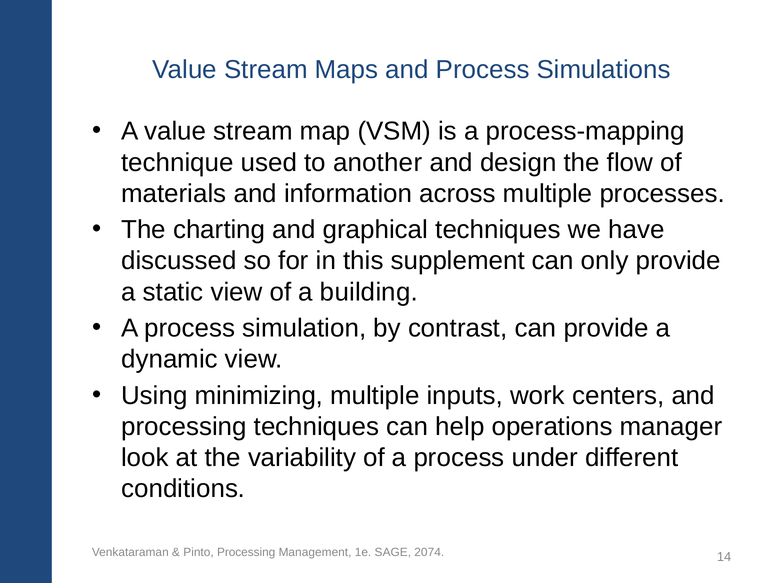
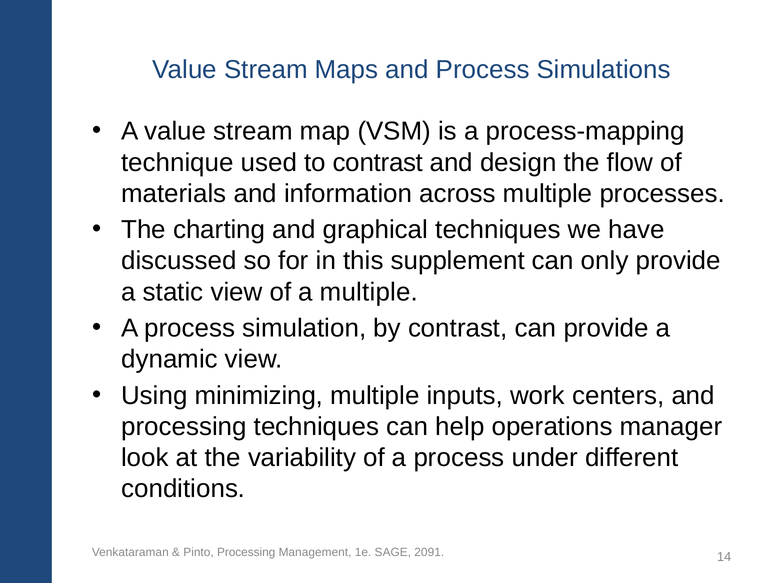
to another: another -> contrast (378, 163)
a building: building -> multiple (369, 292)
2074: 2074 -> 2091 (429, 553)
